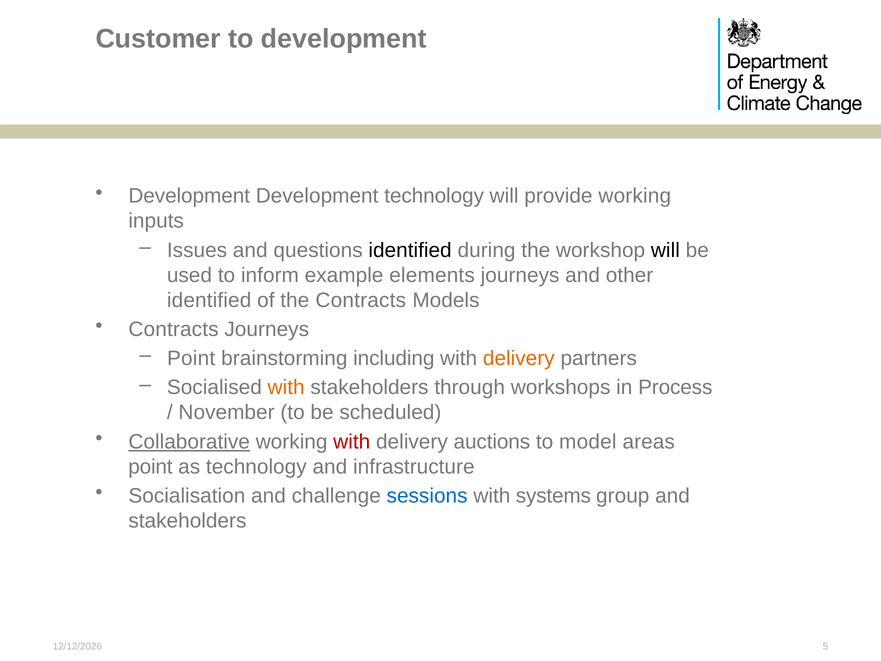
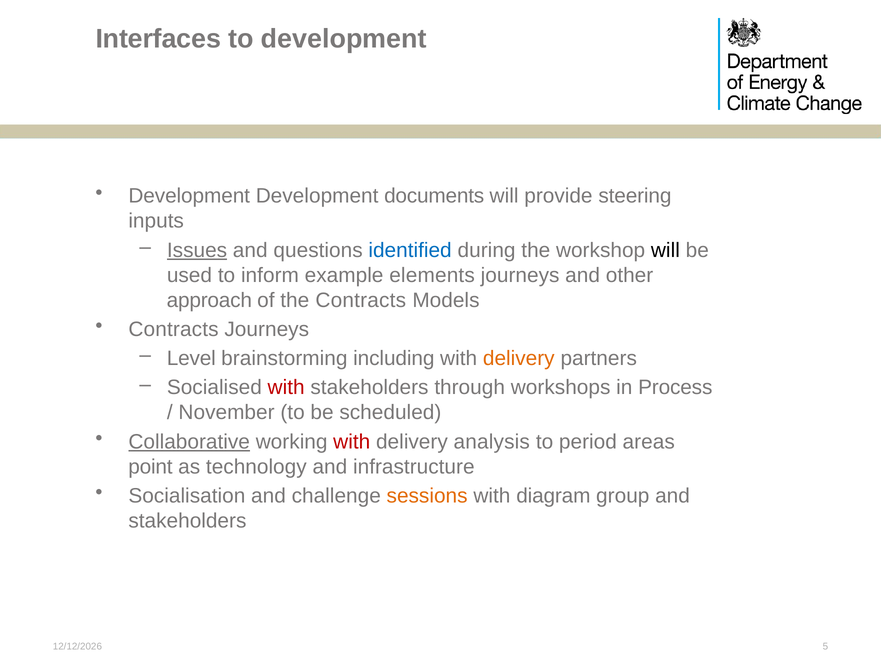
Customer: Customer -> Interfaces (158, 39)
Development technology: technology -> documents (434, 196)
provide working: working -> steering (635, 196)
Issues underline: none -> present (197, 250)
identified colour: black -> blue (410, 250)
identified: identified -> approach (209, 300)
Point: Point -> Level (191, 358)
with colour: orange -> red (286, 387)
auctions: auctions -> analysis (492, 442)
model: model -> period (588, 442)
sessions colour: blue -> orange (427, 496)
systems: systems -> diagram (553, 496)
